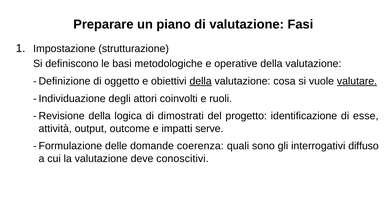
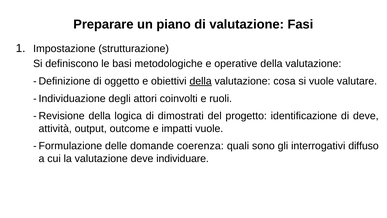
valutare underline: present -> none (357, 81)
di esse: esse -> deve (366, 116)
impatti serve: serve -> vuole (209, 128)
conoscitivi: conoscitivi -> individuare (183, 158)
